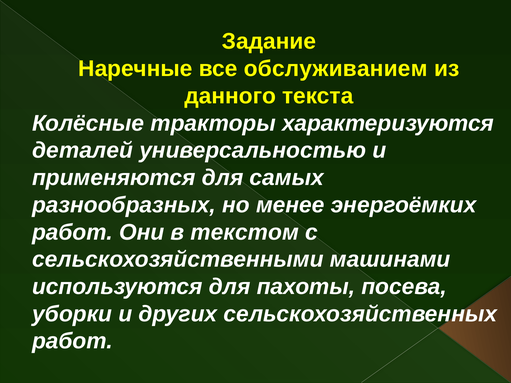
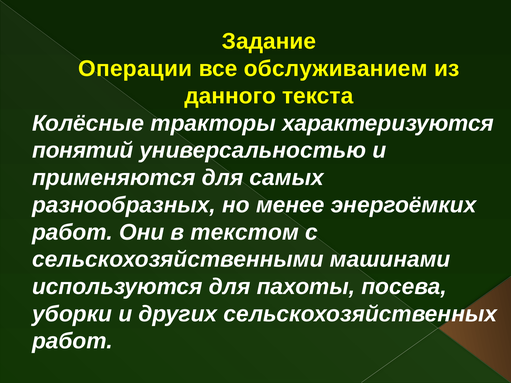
Наречные: Наречные -> Операции (135, 69)
деталей: деталей -> понятий (83, 151)
